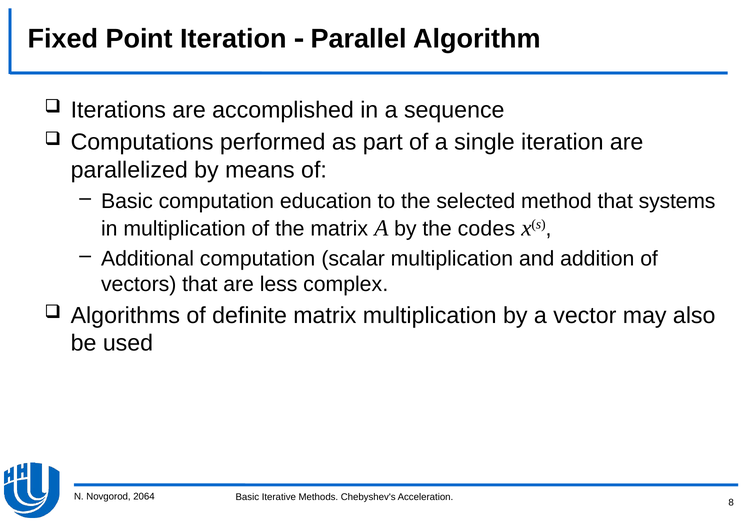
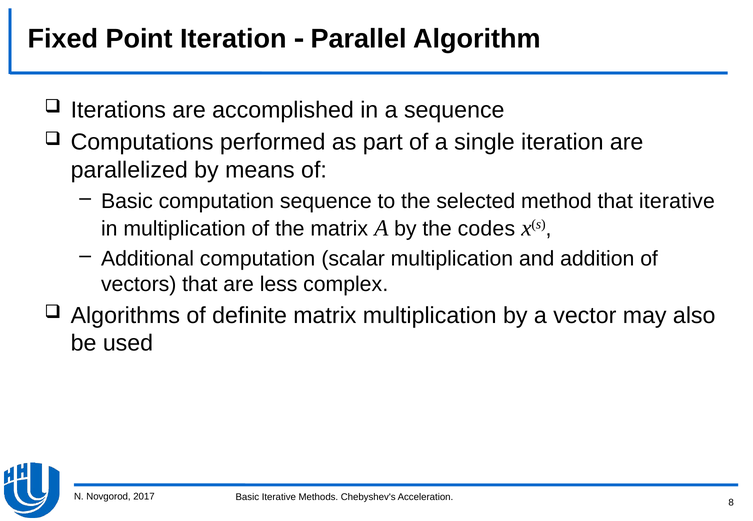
computation education: education -> sequence (326, 201)
that systems: systems -> iterative (677, 201)
2064: 2064 -> 2017 (144, 497)
